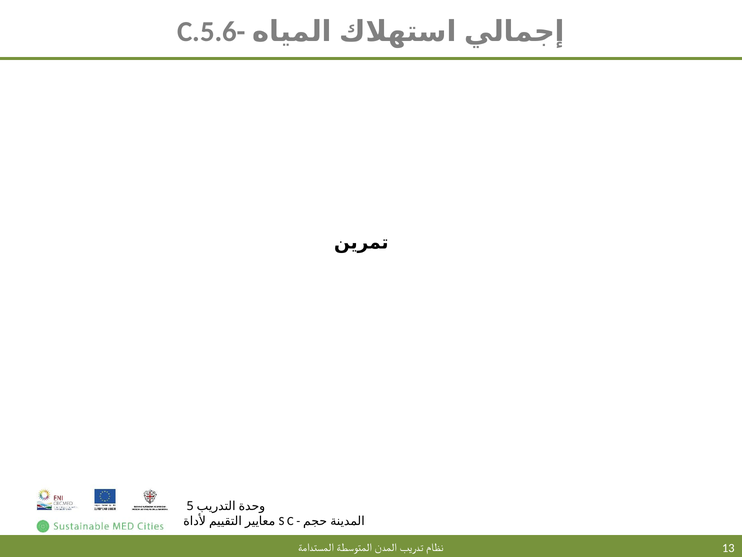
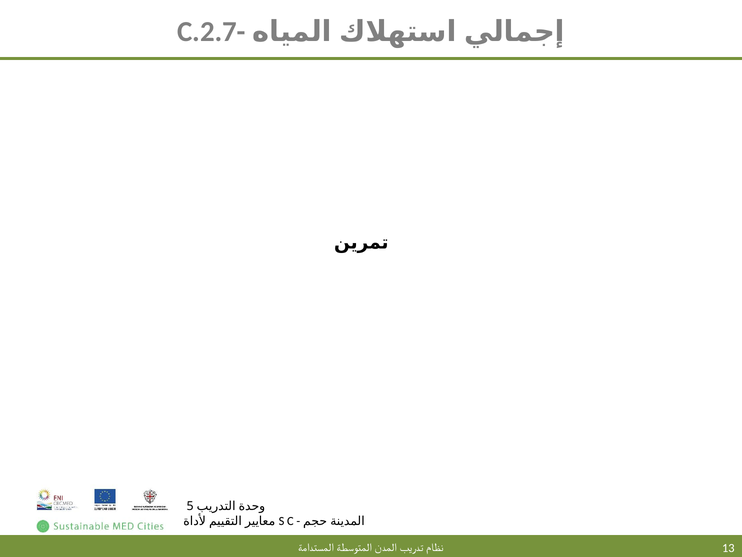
C.5.6-: C.5.6- -> C.2.7- (211, 32)
